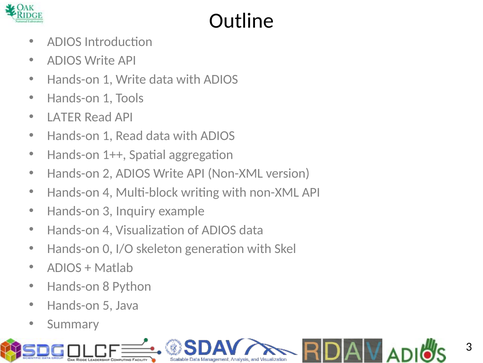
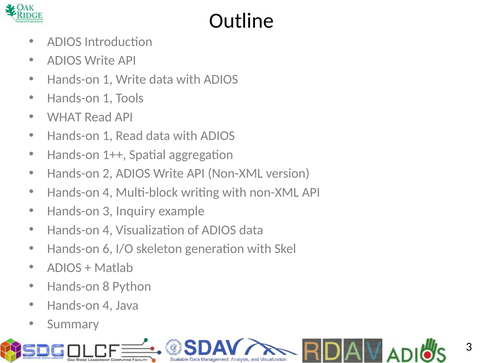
LATER: LATER -> WHAT (64, 117)
0: 0 -> 6 (108, 248)
5: 5 -> 4 (108, 305)
